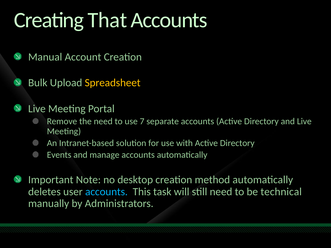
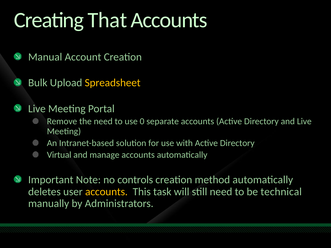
7: 7 -> 0 (142, 122)
Events: Events -> Virtual (59, 155)
desktop: desktop -> controls (135, 180)
accounts colour: light blue -> yellow (106, 192)
